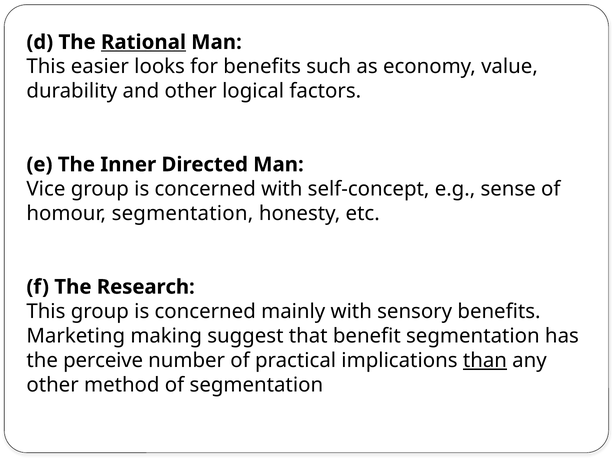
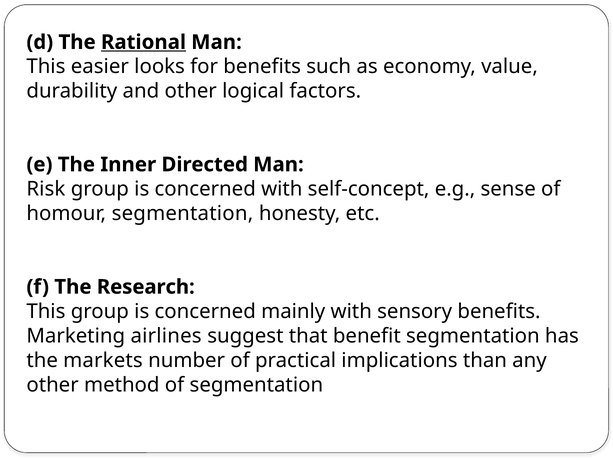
Vice: Vice -> Risk (46, 189)
making: making -> airlines (166, 336)
perceive: perceive -> markets (103, 361)
than underline: present -> none (485, 361)
